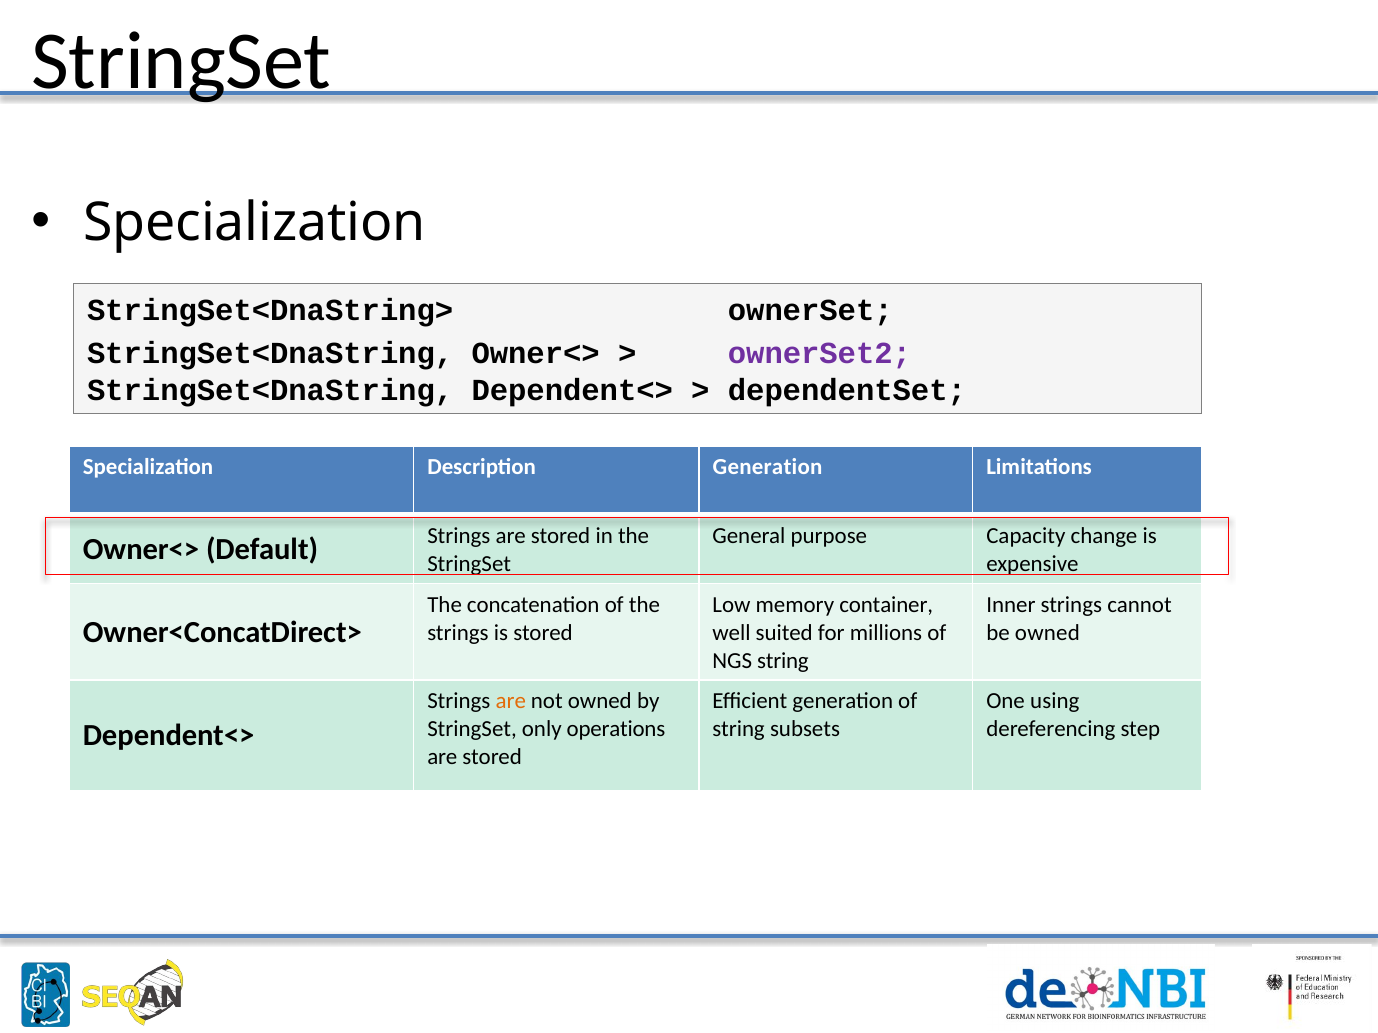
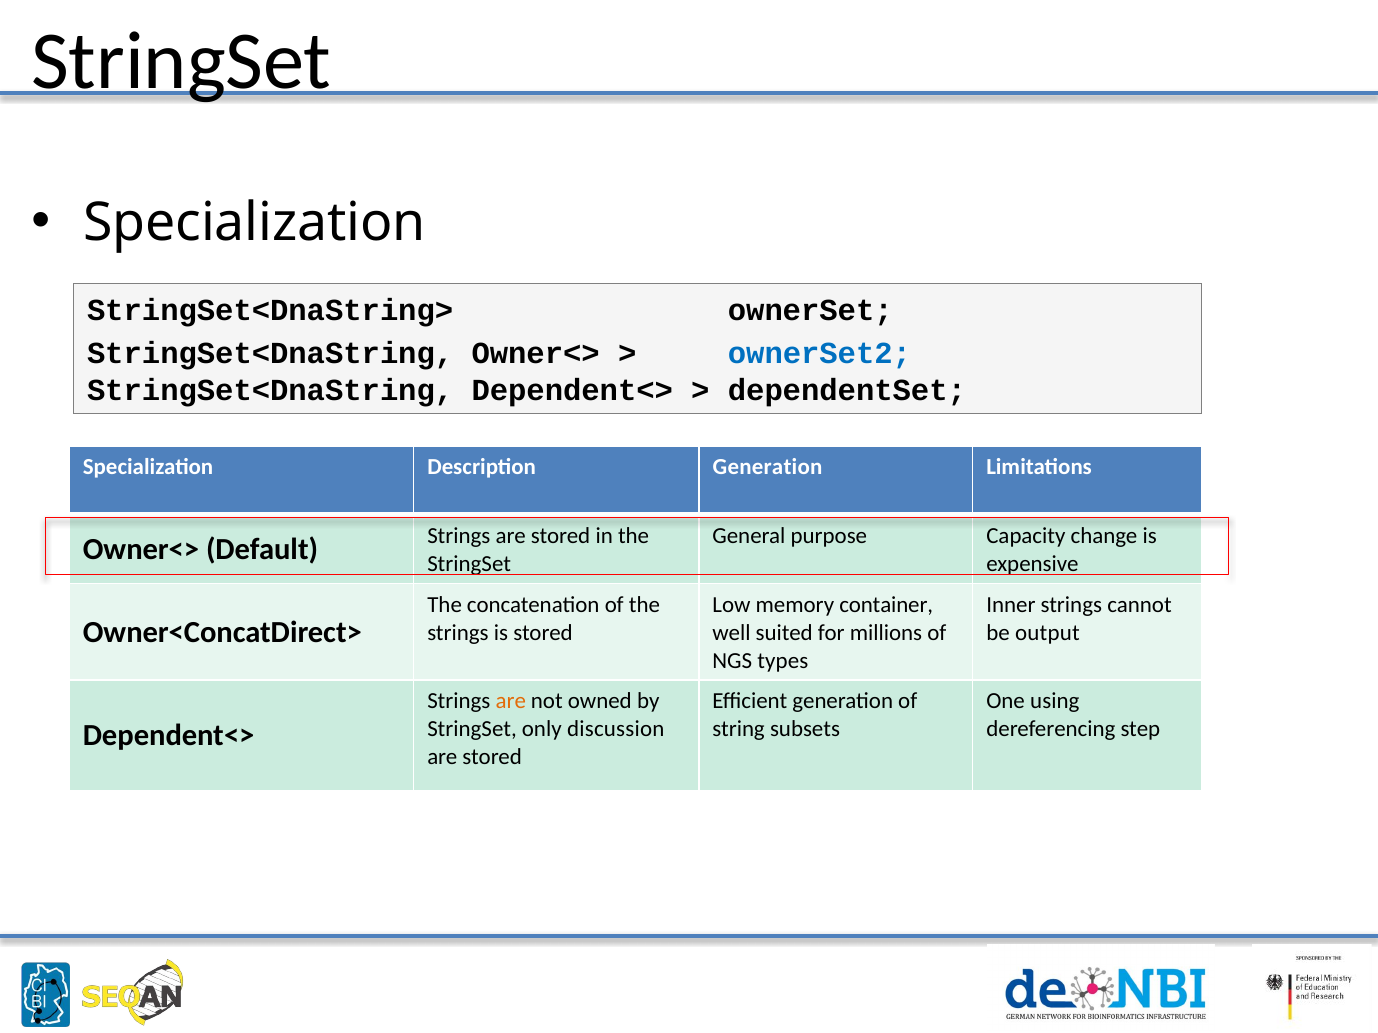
ownerSet2 colour: purple -> blue (819, 354)
be owned: owned -> output (1047, 633)
NGS string: string -> types (783, 661)
operations: operations -> discussion (616, 729)
